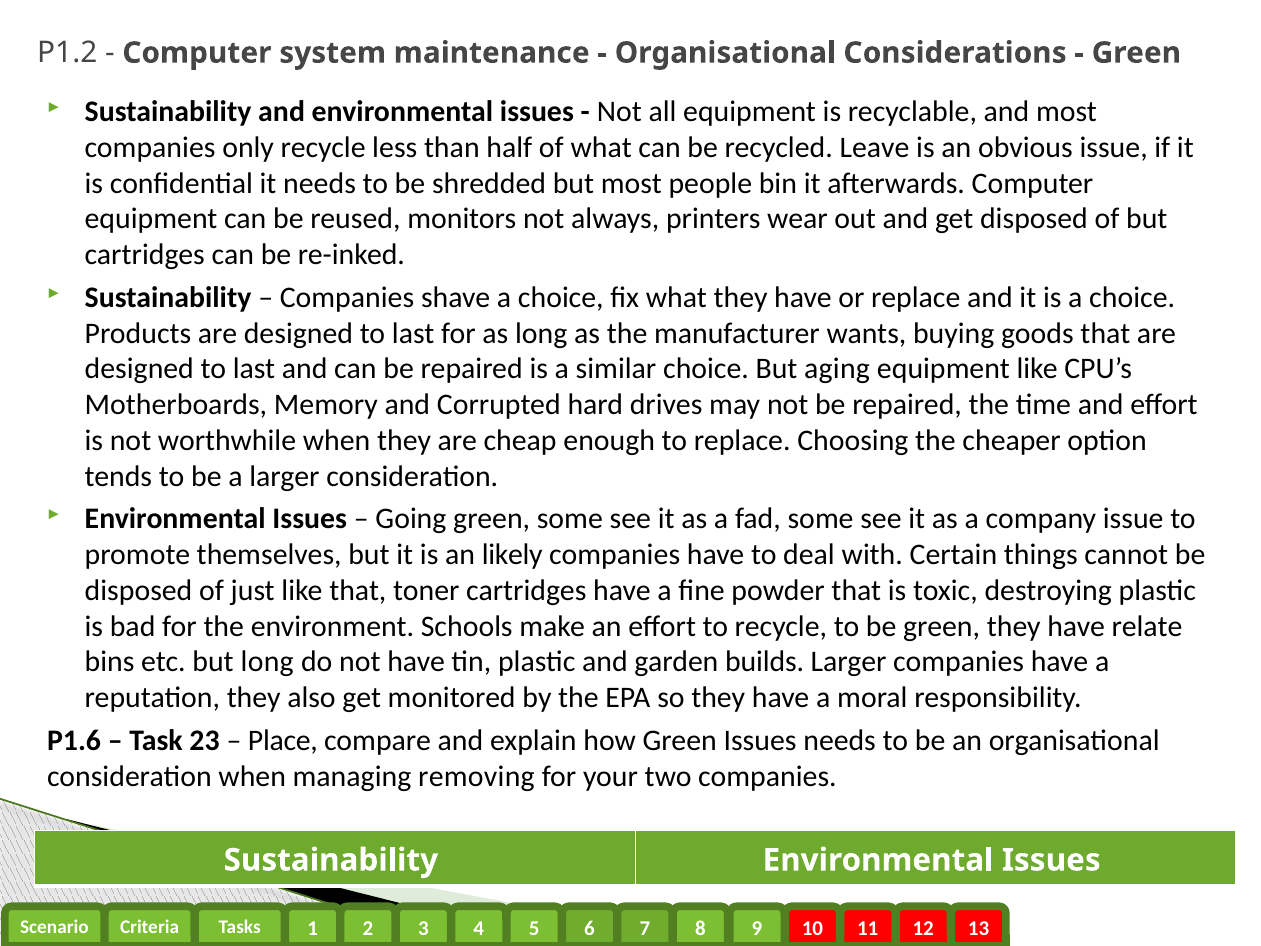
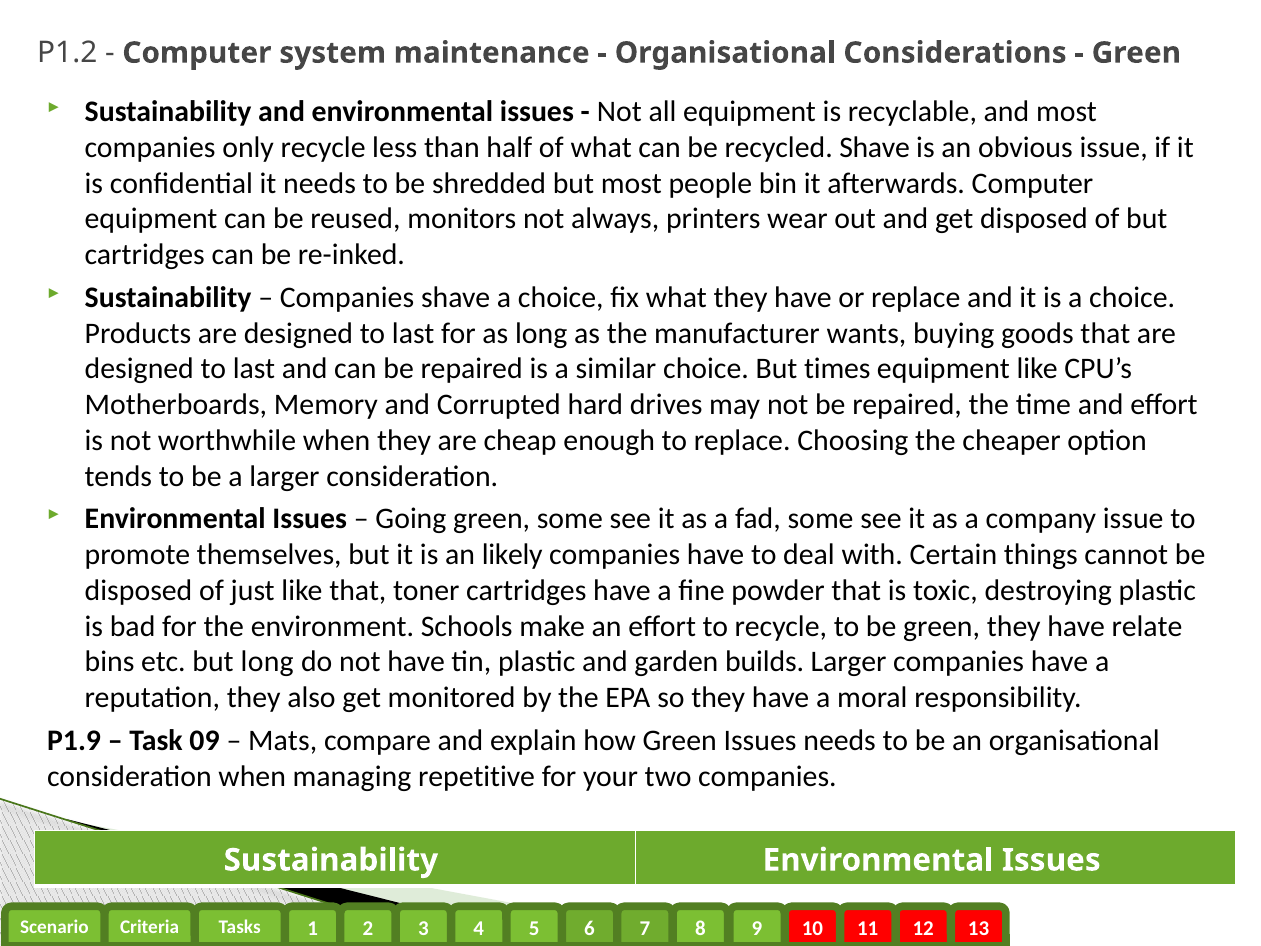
recycled Leave: Leave -> Shave (875, 147)
aging: aging -> times (837, 369)
P1.6: P1.6 -> P1.9 (74, 740)
23: 23 -> 09 (205, 740)
Place: Place -> Mats (283, 740)
removing: removing -> repetitive (477, 776)
